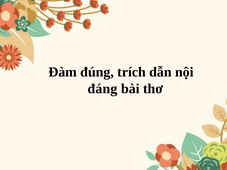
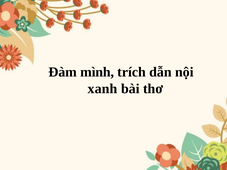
đúng: đúng -> mình (97, 72)
đáng: đáng -> xanh (102, 89)
